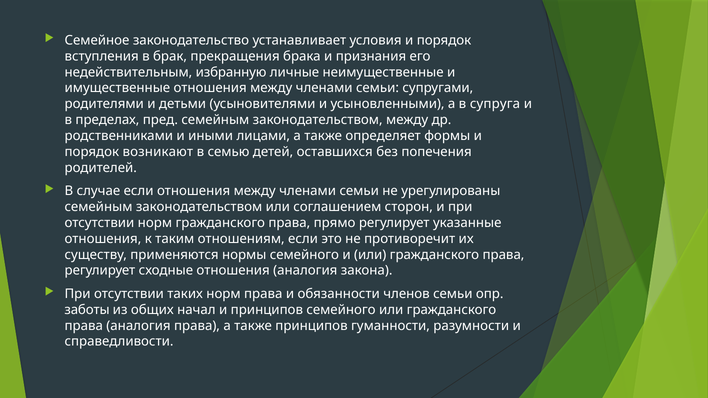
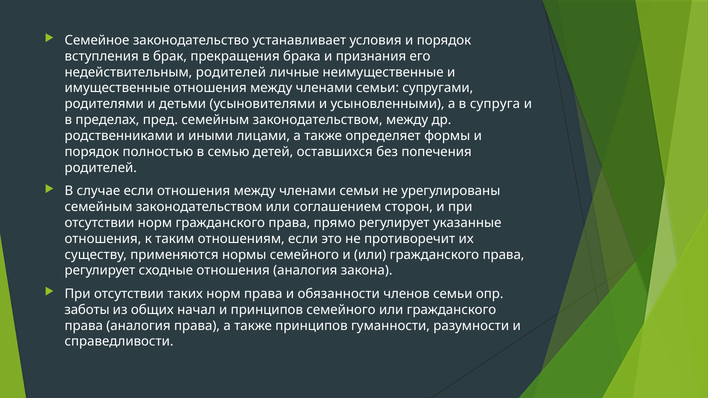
недействительным избранную: избранную -> родителей (231, 72)
возникают: возникают -> полностью (158, 152)
